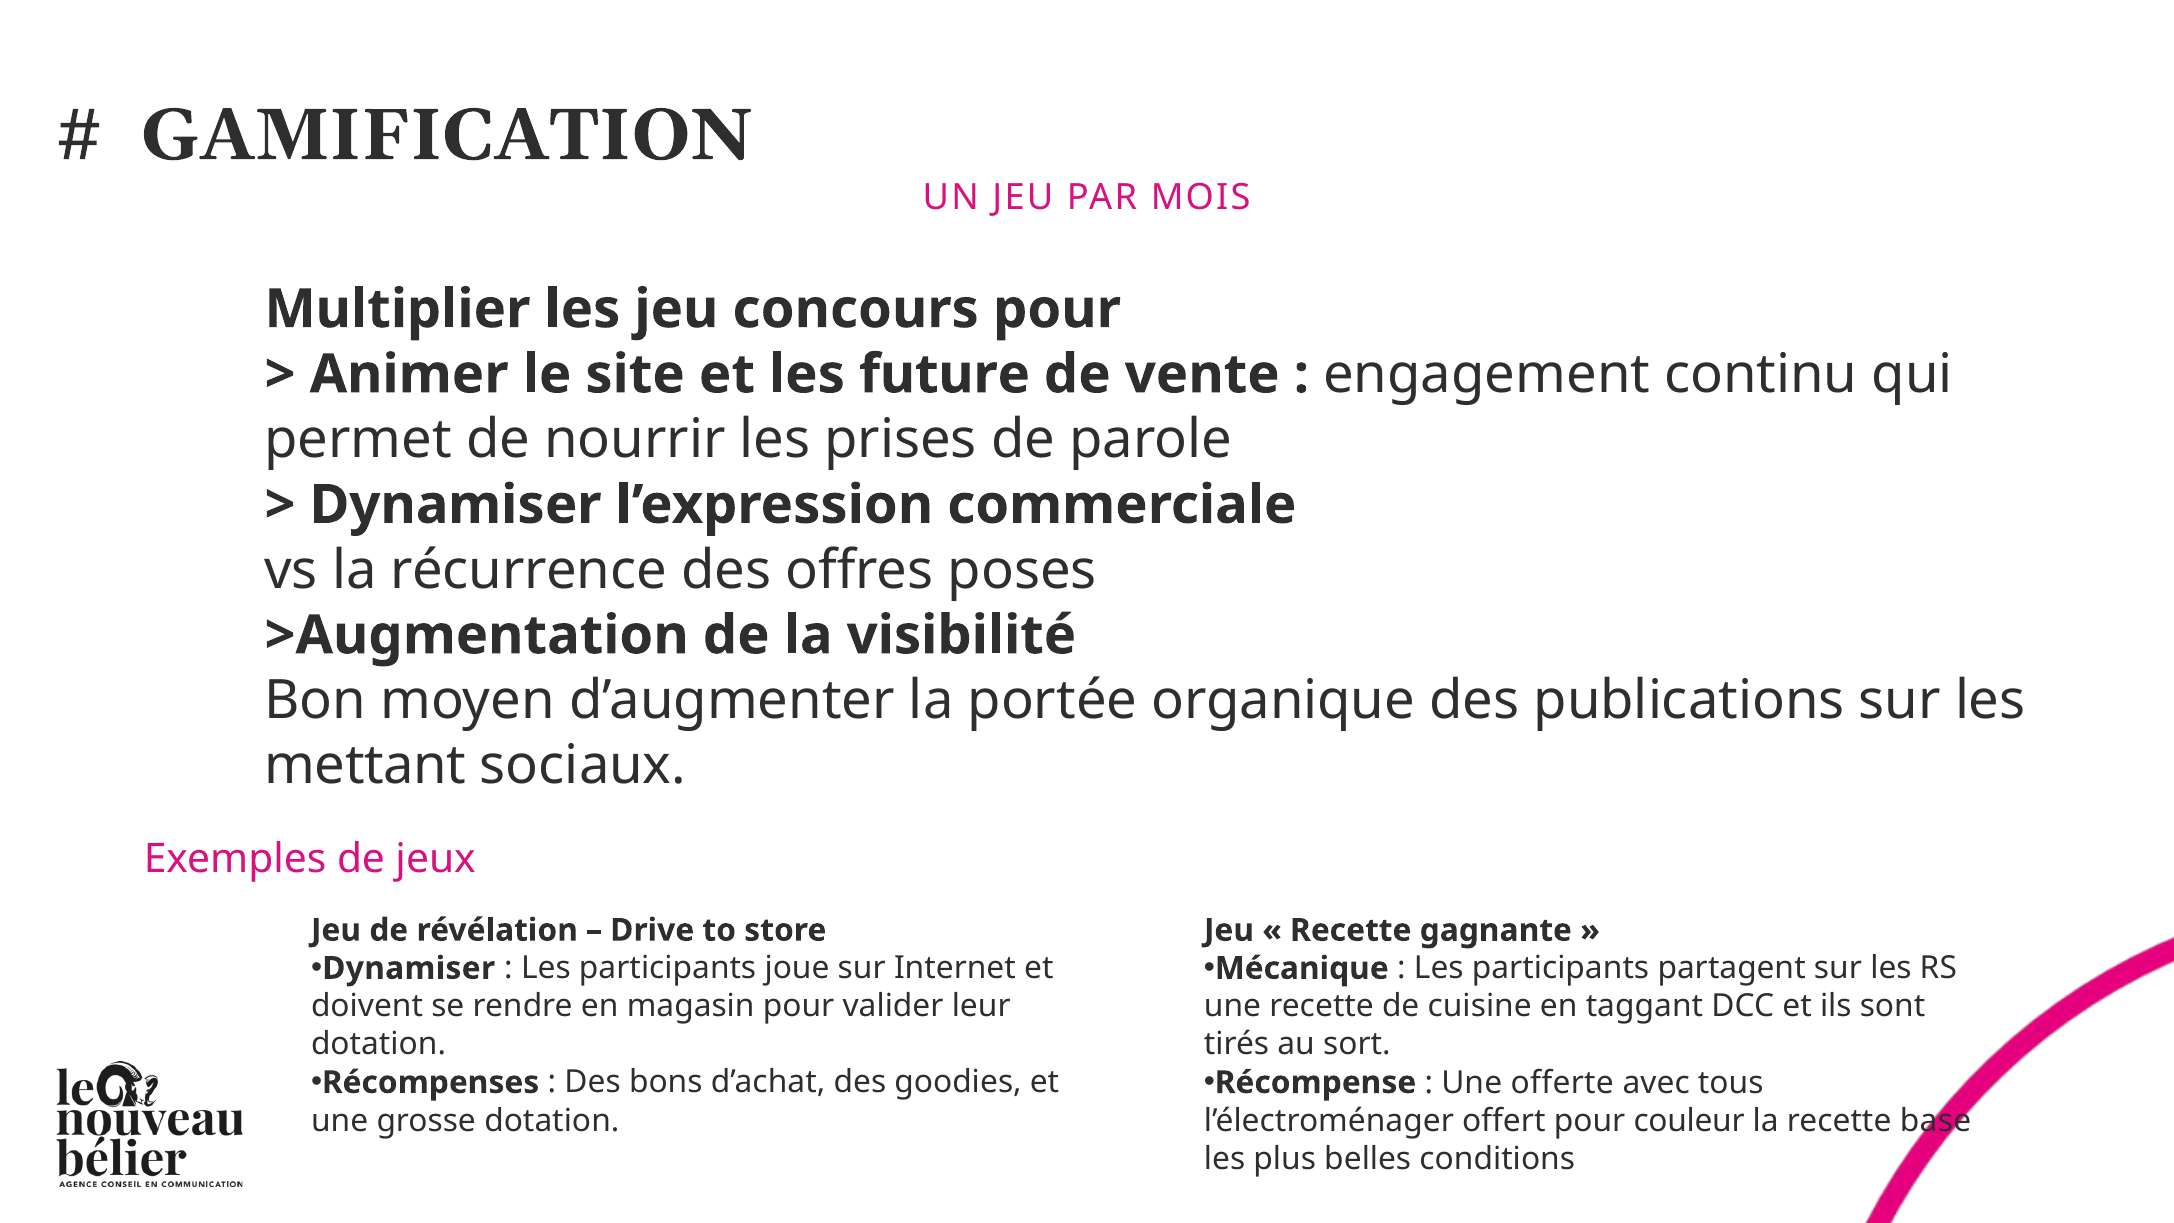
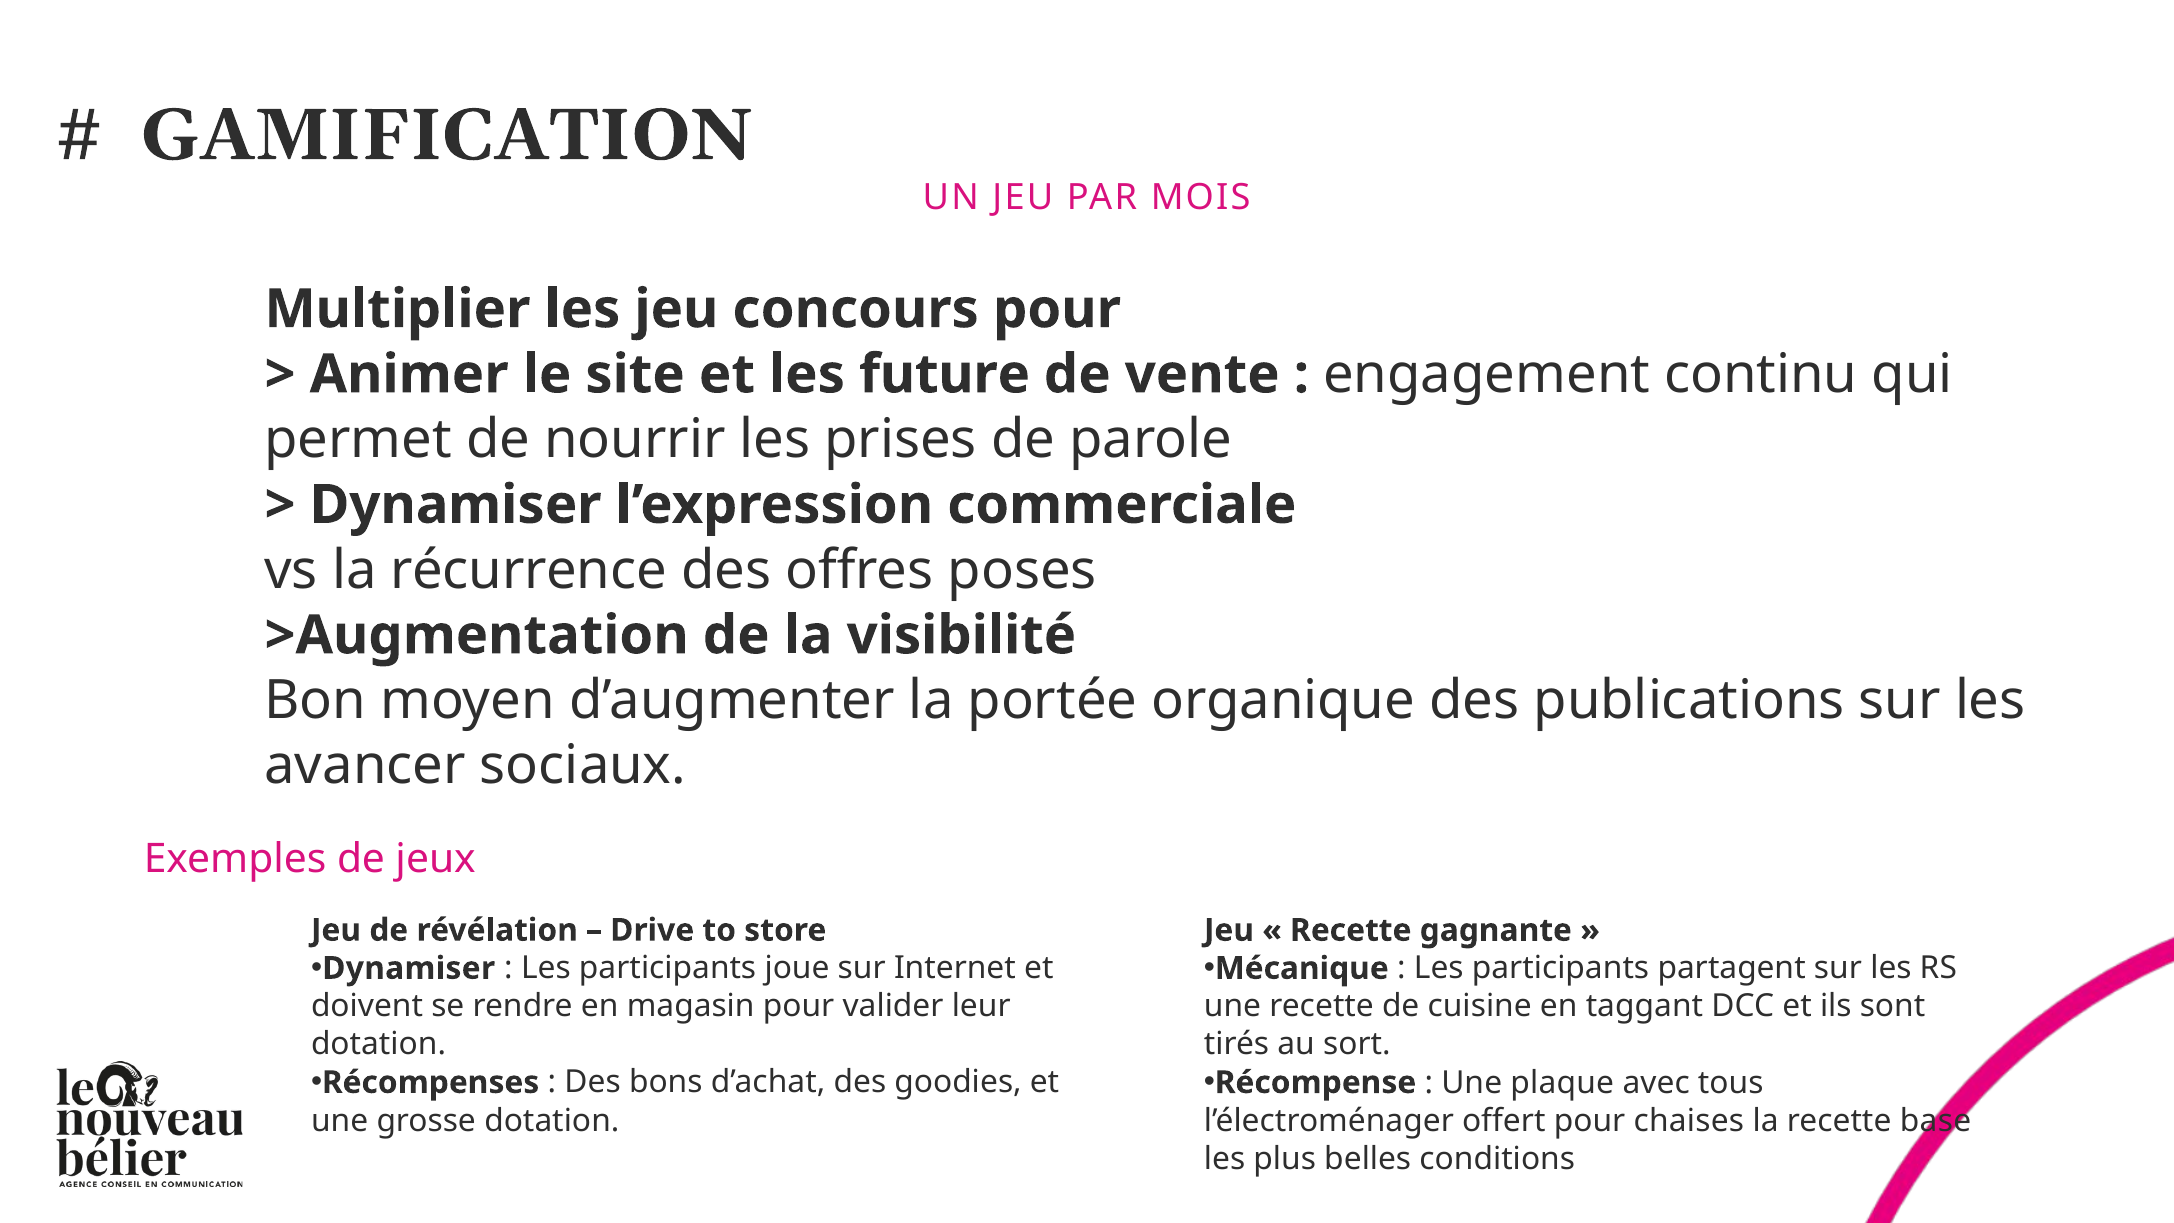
mettant: mettant -> avancer (365, 766)
offerte: offerte -> plaque (1562, 1082)
couleur: couleur -> chaises (1689, 1121)
